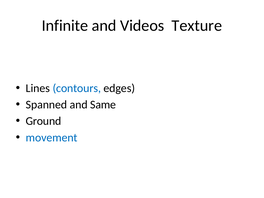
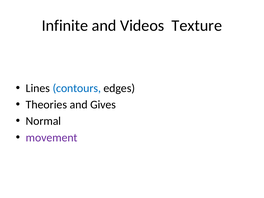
Spanned: Spanned -> Theories (46, 105)
Same: Same -> Gives (103, 105)
Ground: Ground -> Normal (43, 121)
movement colour: blue -> purple (52, 138)
